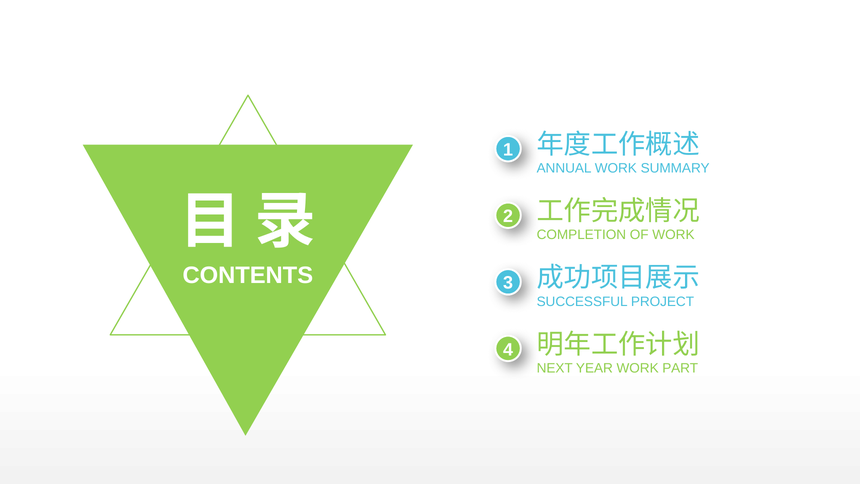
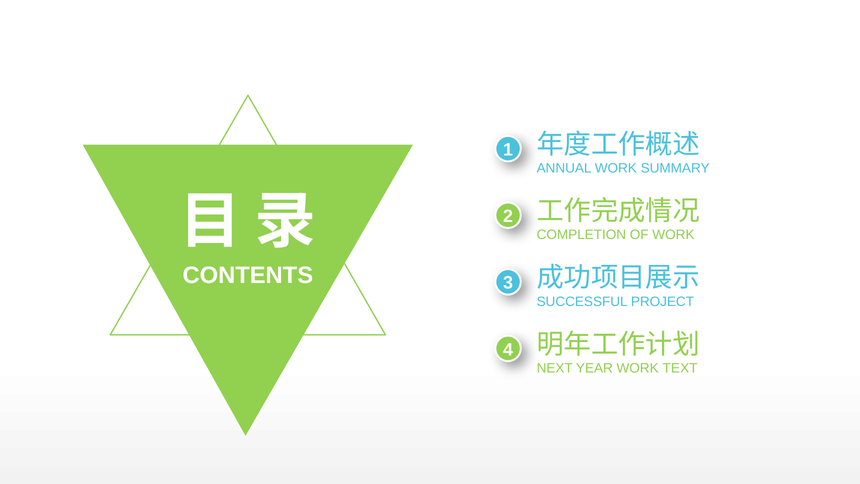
PART: PART -> TEXT (680, 368)
